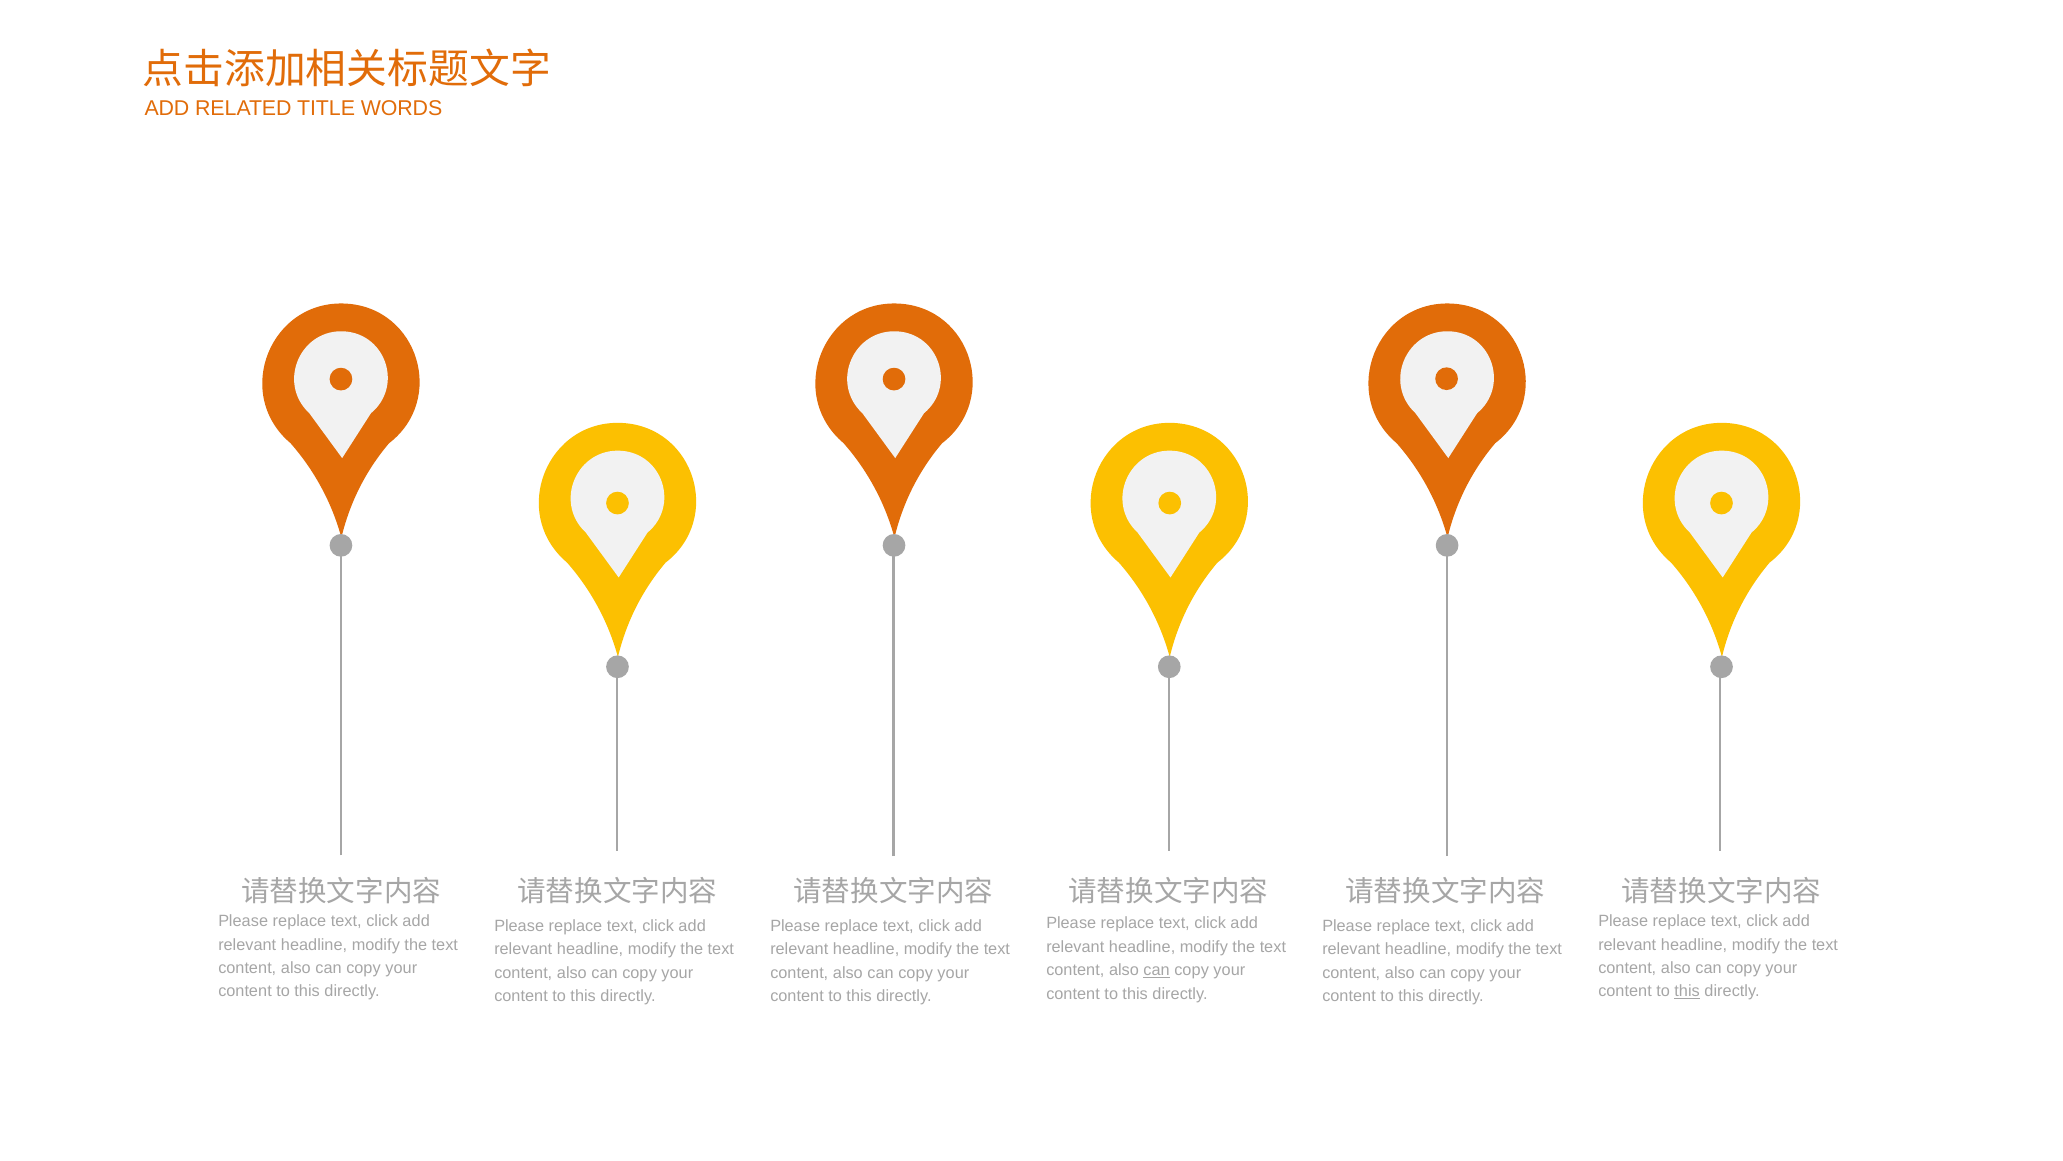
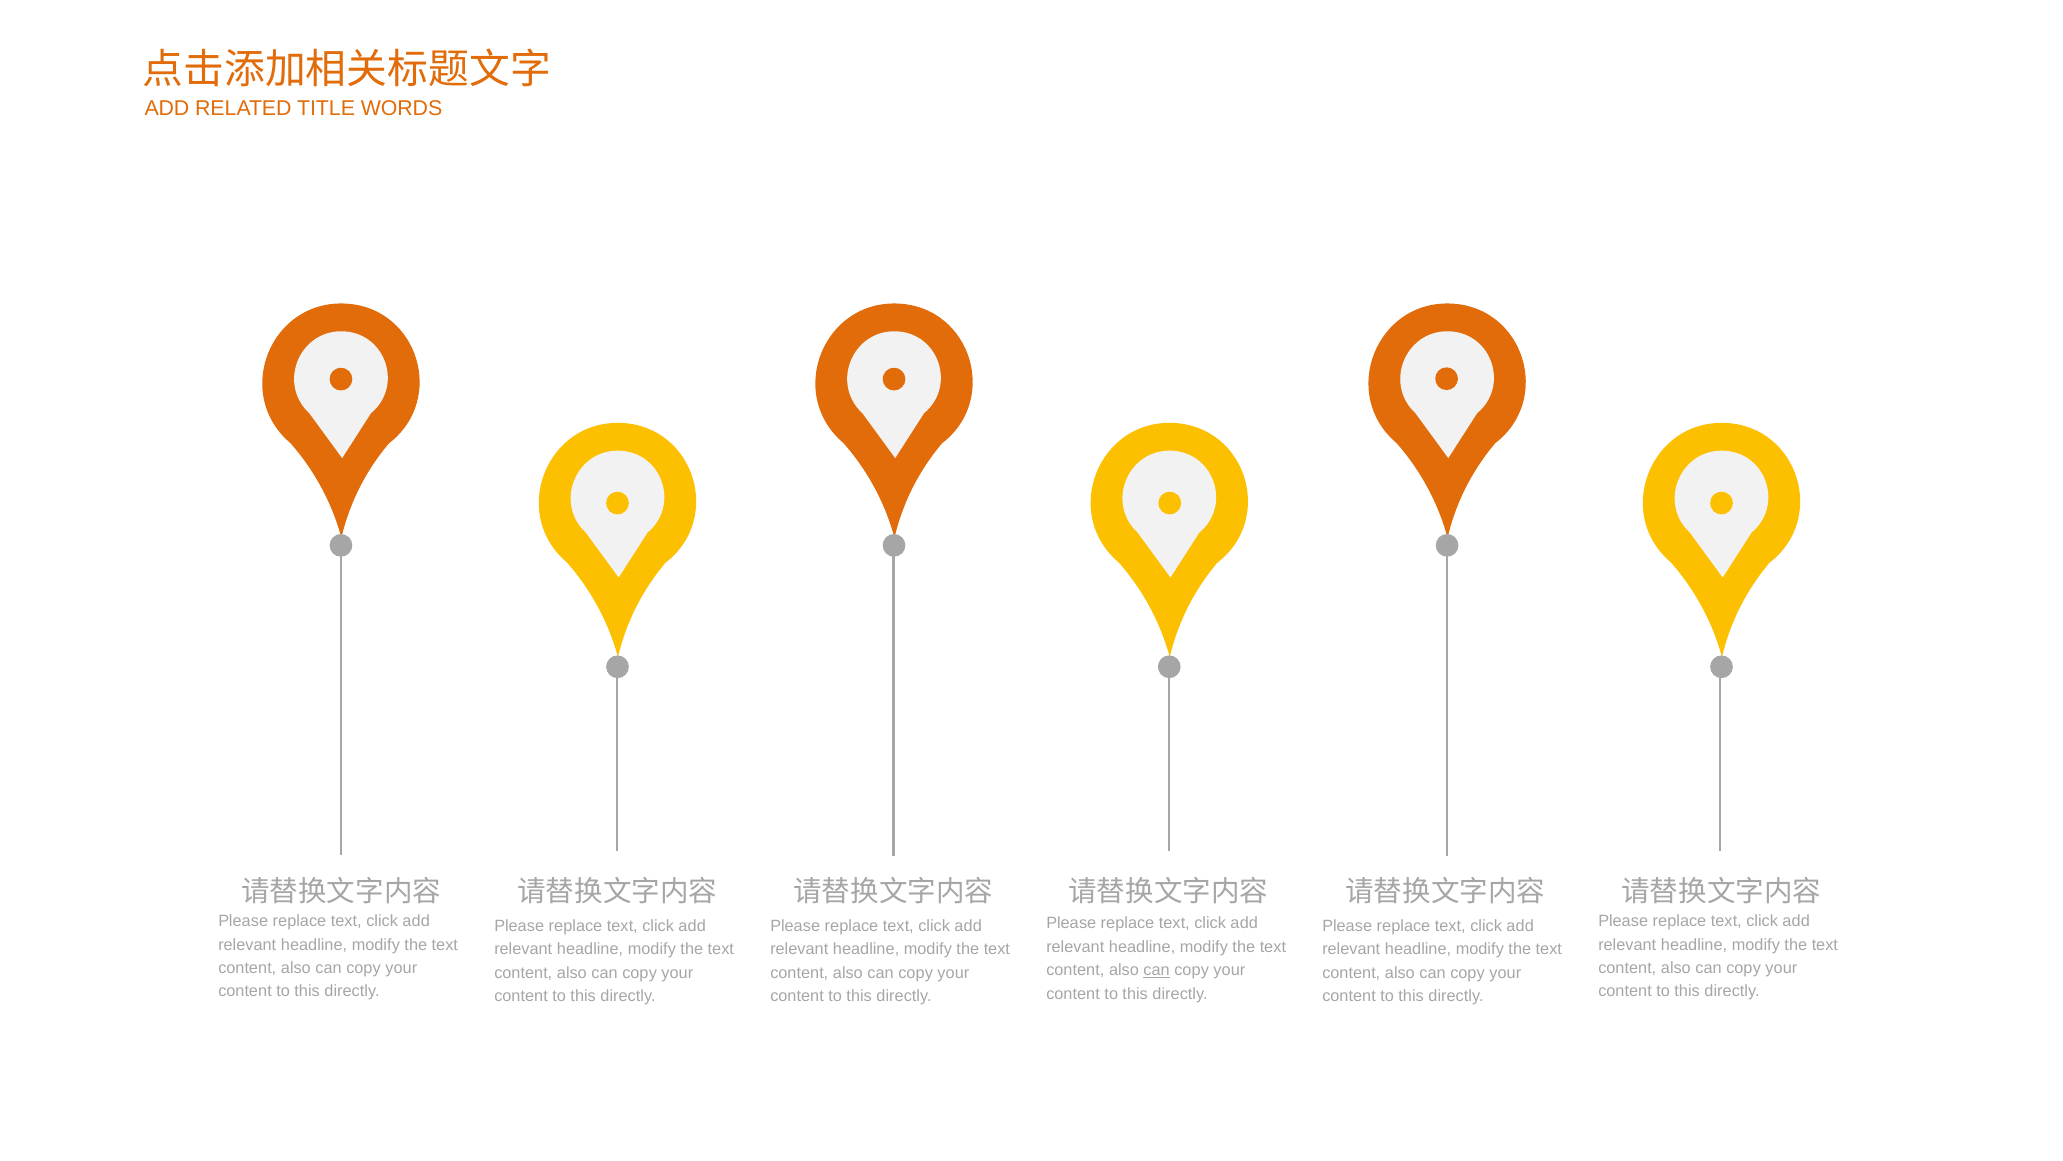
this underline: present -> none (1687, 991)
